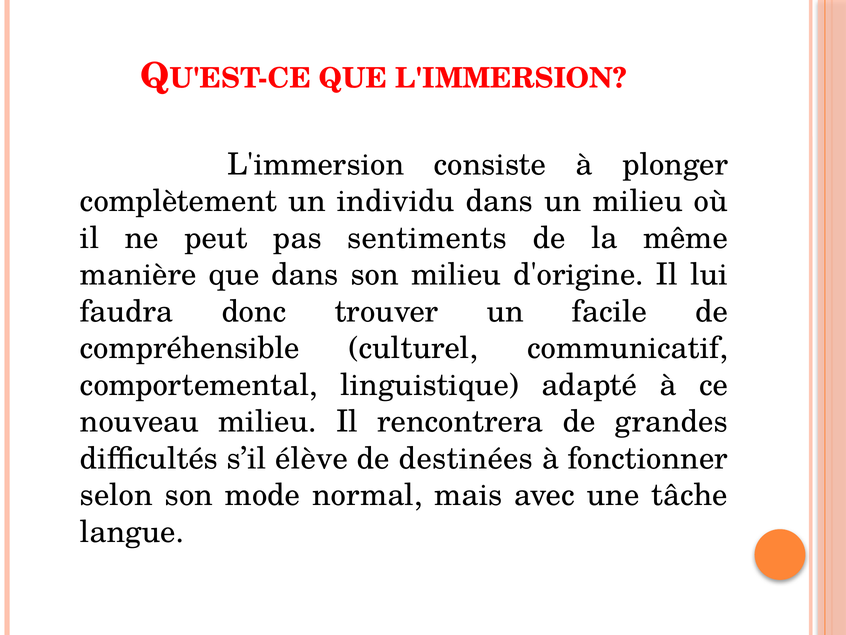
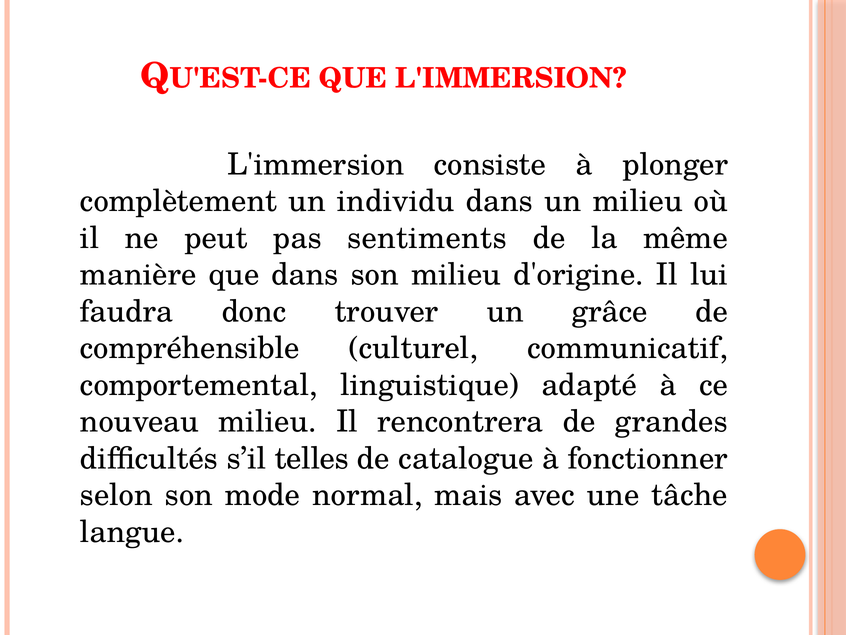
facile: facile -> grâce (610, 311)
élève: élève -> telles (312, 458)
destinées: destinées -> catalogue (466, 458)
